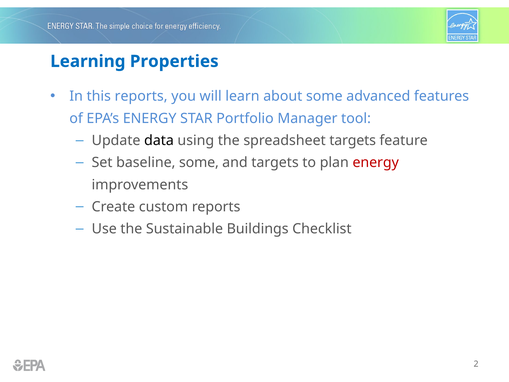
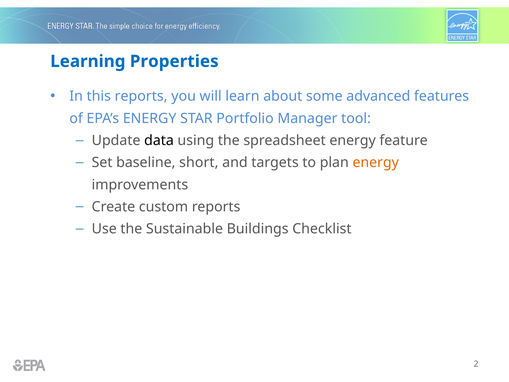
spreadsheet targets: targets -> energy (353, 140)
baseline some: some -> short (199, 162)
energy colour: red -> orange (376, 162)
